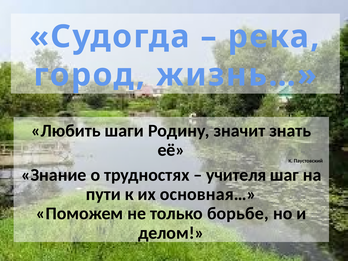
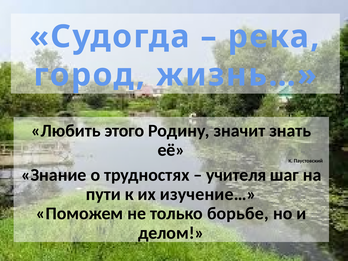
шаги: шаги -> этого (124, 131)
основная…: основная… -> изучение… (208, 194)
